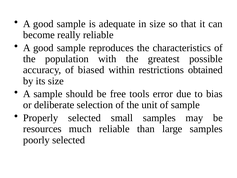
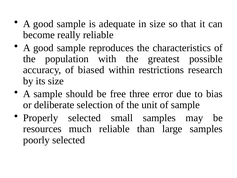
obtained: obtained -> research (205, 70)
tools: tools -> three (139, 94)
